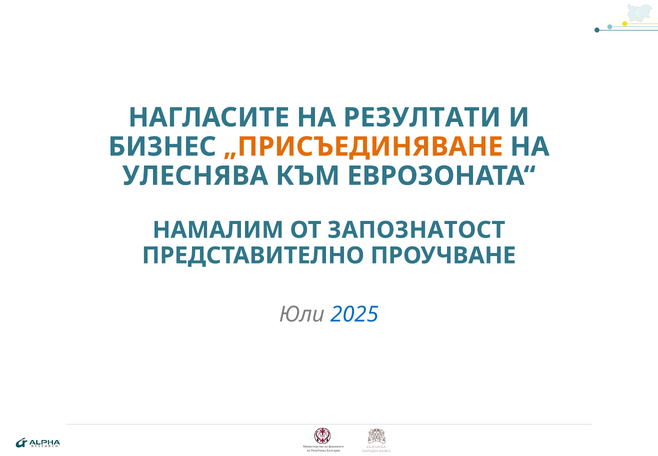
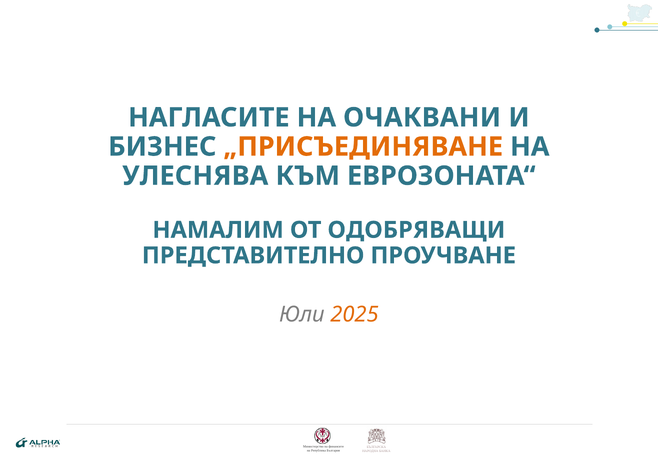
РЕЗУЛТАТИ: РЕЗУЛТАТИ -> ОЧАКВАНИ (422, 117)
ЗАПОЗНАТОСТ: ЗАПОЗНАТОСТ -> ОДОБРЯВАЩИ (416, 230)
2025 colour: blue -> orange (354, 314)
